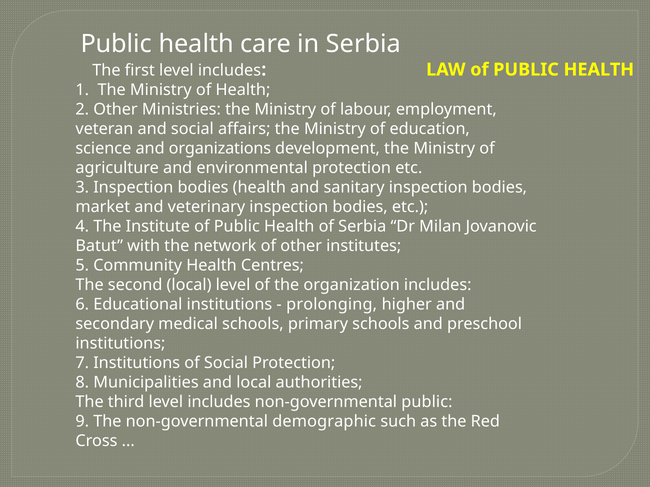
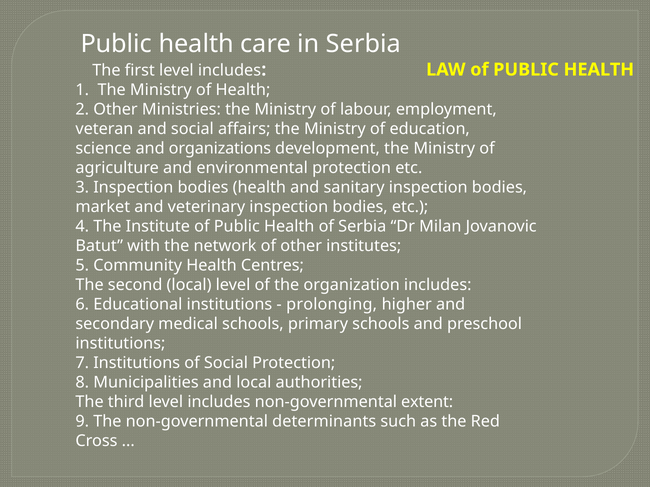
non-governmental public: public -> extent (427, 402)
demographic: demographic -> determinants (324, 422)
